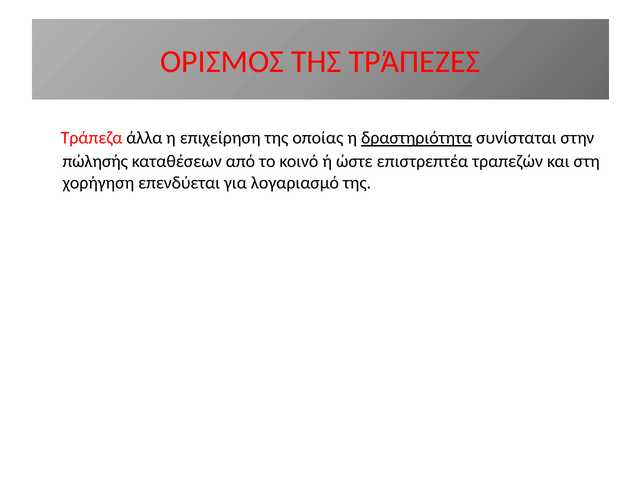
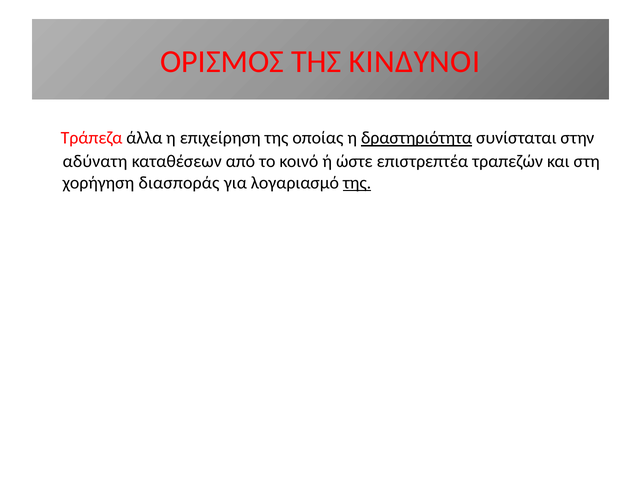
ΤΡΆΠΕΖΕΣ: ΤΡΆΠΕΖΕΣ -> ΚΙΝΔΥΝΟΙ (414, 62)
πώλησής: πώλησής -> αδύνατη (95, 162)
επενδύεται: επενδύεται -> διασποράς (179, 183)
της underline: none -> present (357, 183)
